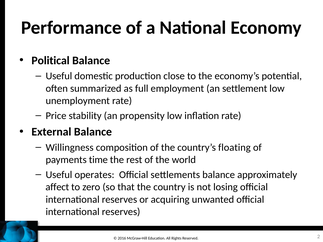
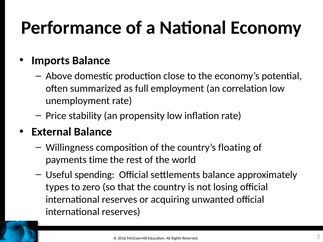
Political: Political -> Imports (51, 61)
Useful: Useful -> Above (59, 76)
settlement: settlement -> correlation (245, 89)
operates: operates -> spending (95, 175)
affect: affect -> types (57, 187)
